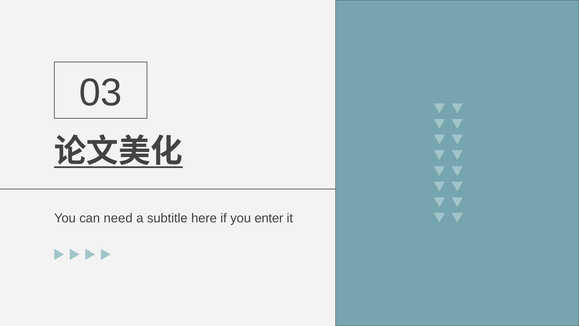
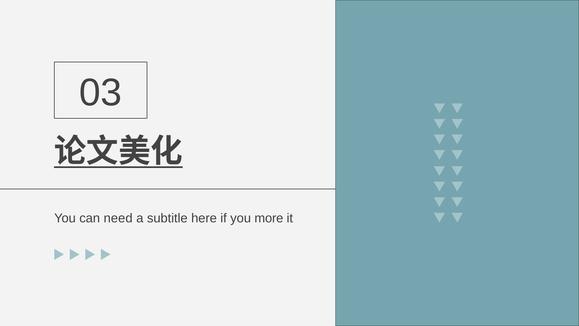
enter: enter -> more (269, 218)
